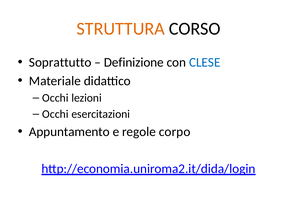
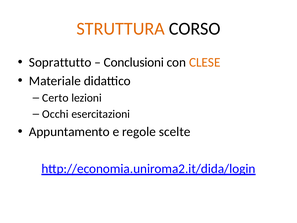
Definizione: Definizione -> Conclusioni (134, 62)
CLESE colour: blue -> orange (205, 62)
Occhi: Occhi -> Certo (55, 98)
corpo: corpo -> scelte (175, 132)
